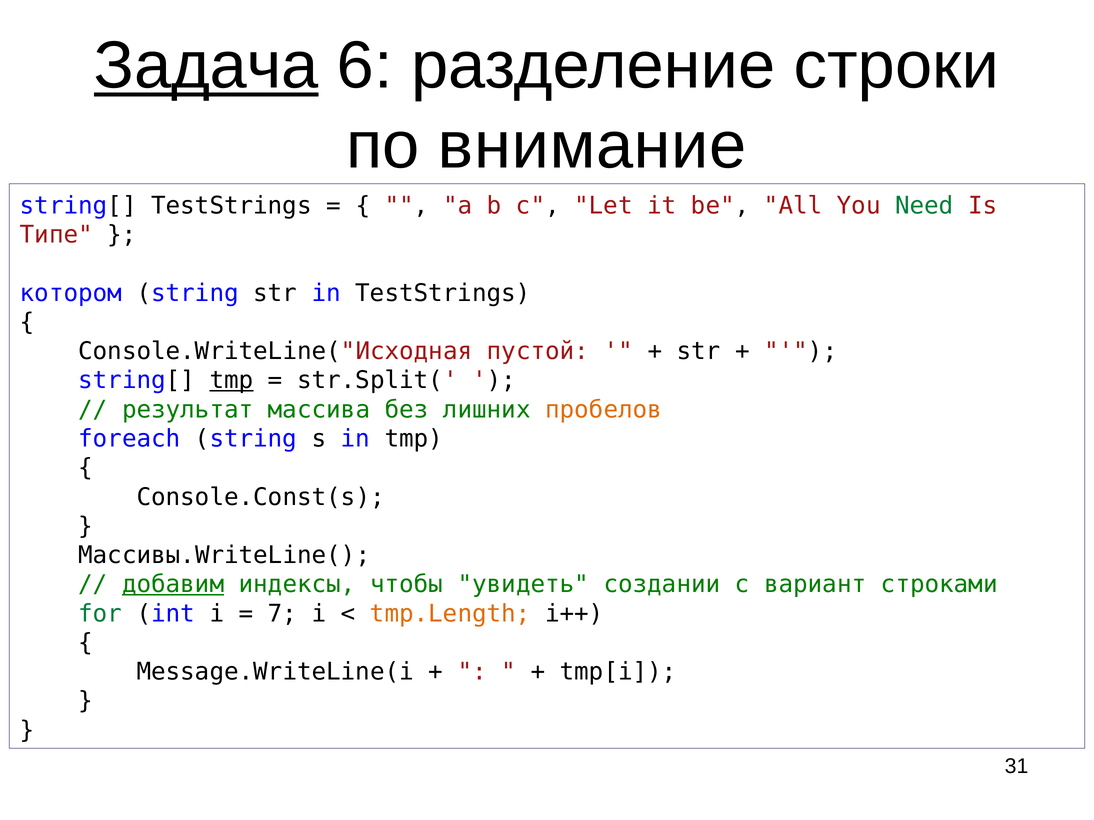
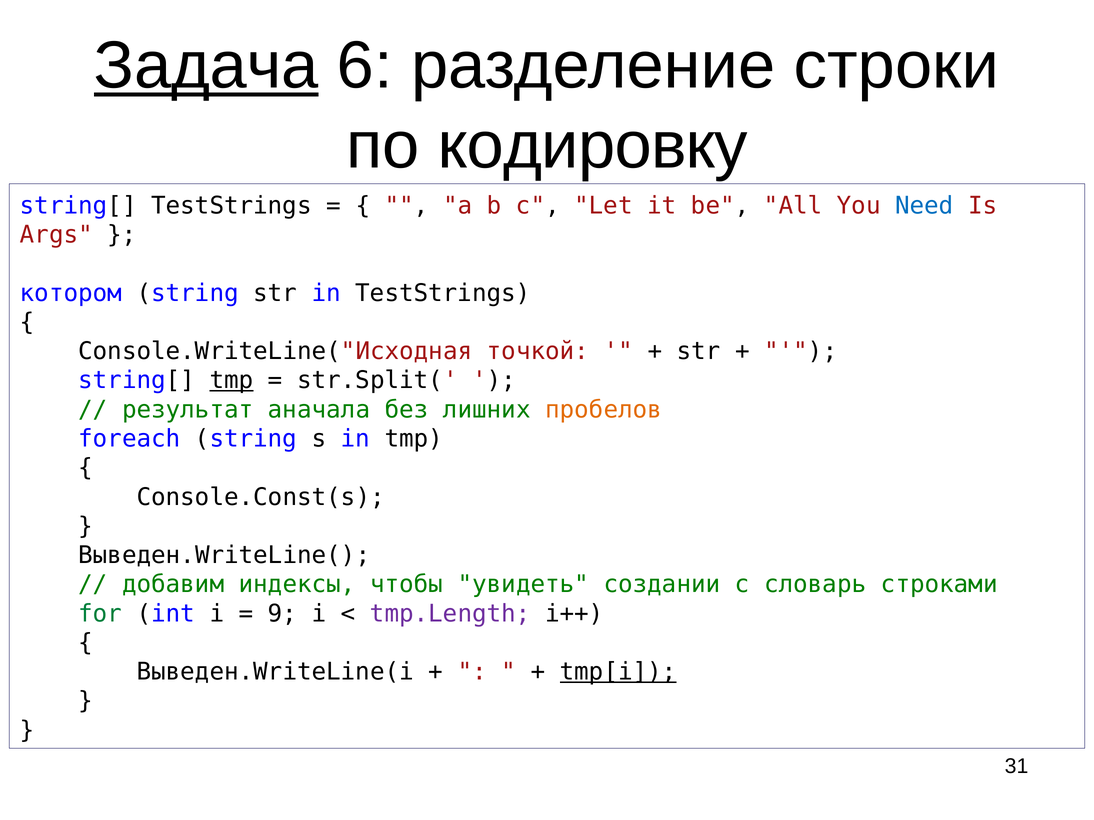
внимание: внимание -> кодировку (593, 146)
Need colour: green -> blue (924, 206)
Типе: Типе -> Args (56, 235)
пустой: пустой -> точкой (538, 351)
массива: массива -> аначала (319, 410)
Массивы.WriteLine(: Массивы.WriteLine( -> Выведен.WriteLine( (224, 556)
добавим underline: present -> none (173, 585)
вариант: вариант -> словарь (815, 585)
7: 7 -> 9 (282, 614)
tmp.Length colour: orange -> purple (450, 614)
Message.WriteLine(i: Message.WriteLine(i -> Выведен.WriteLine(i (275, 672)
tmp[i underline: none -> present (618, 672)
